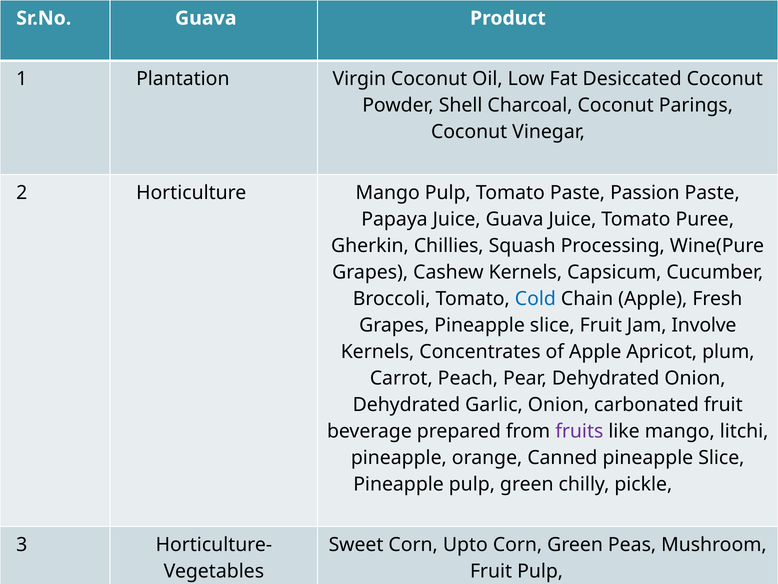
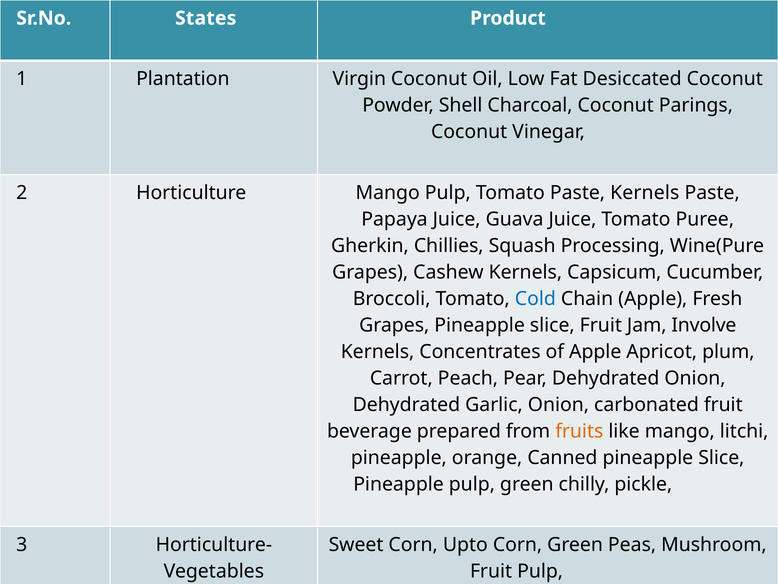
Sr.No Guava: Guava -> States (206, 18)
Paste Passion: Passion -> Kernels (645, 193)
fruits colour: purple -> orange (579, 431)
